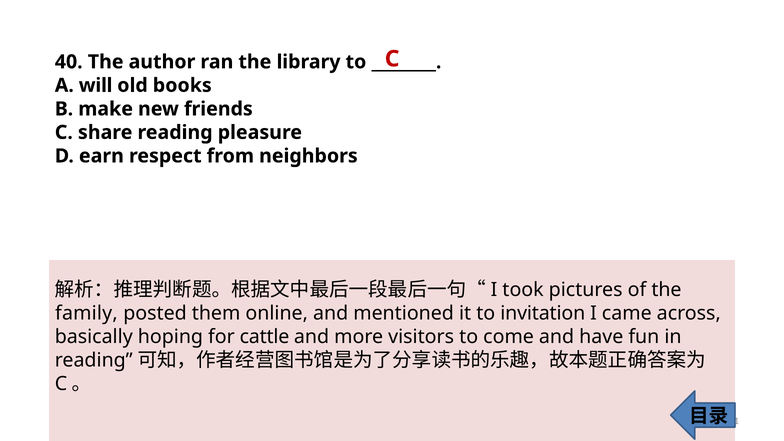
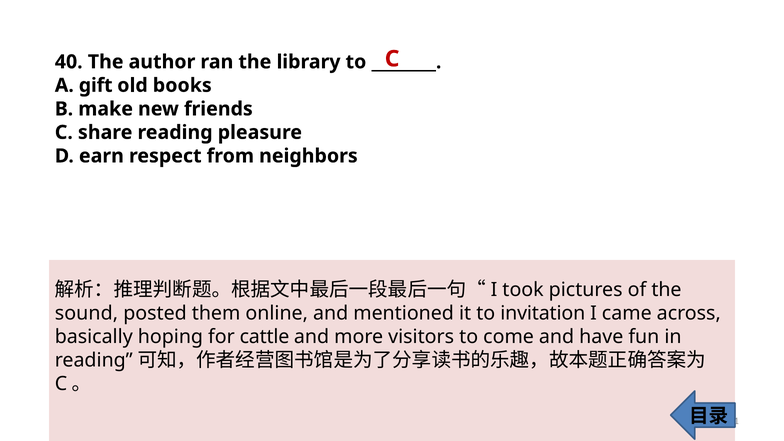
will: will -> gift (96, 85)
family: family -> sound (86, 313)
